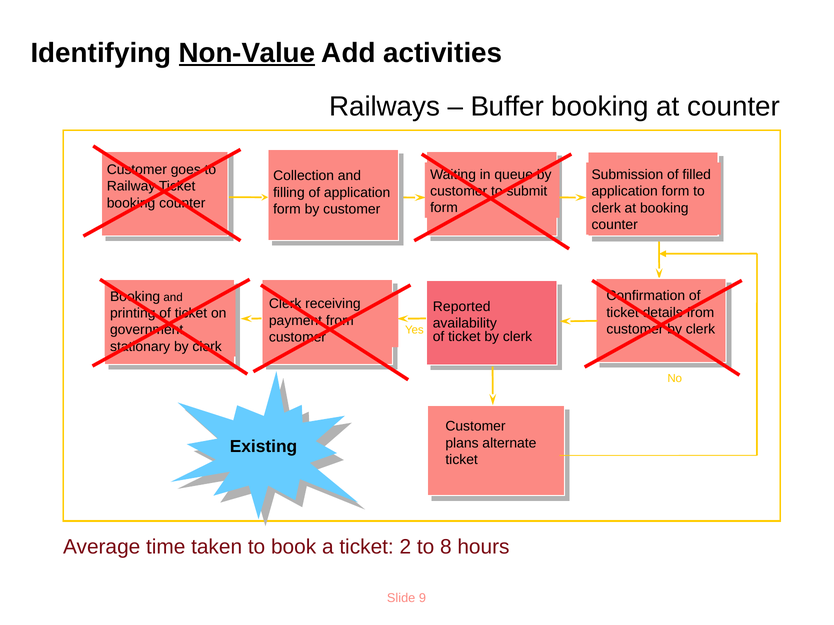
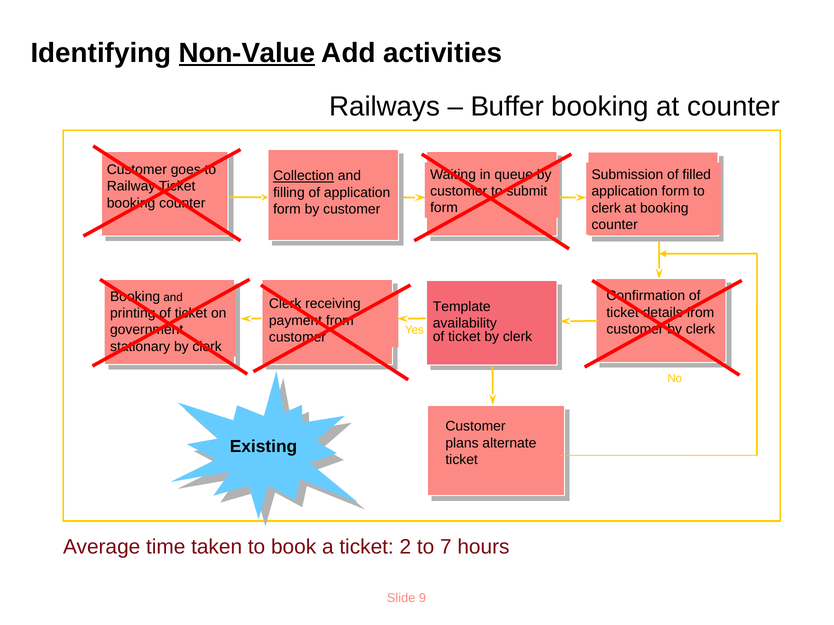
Collection underline: none -> present (304, 176)
Reported: Reported -> Template (462, 307)
8: 8 -> 7 (446, 548)
